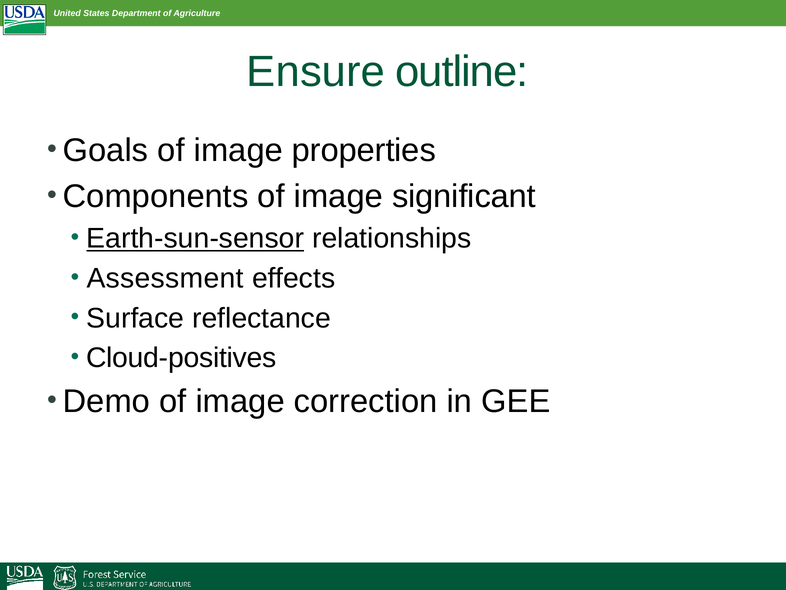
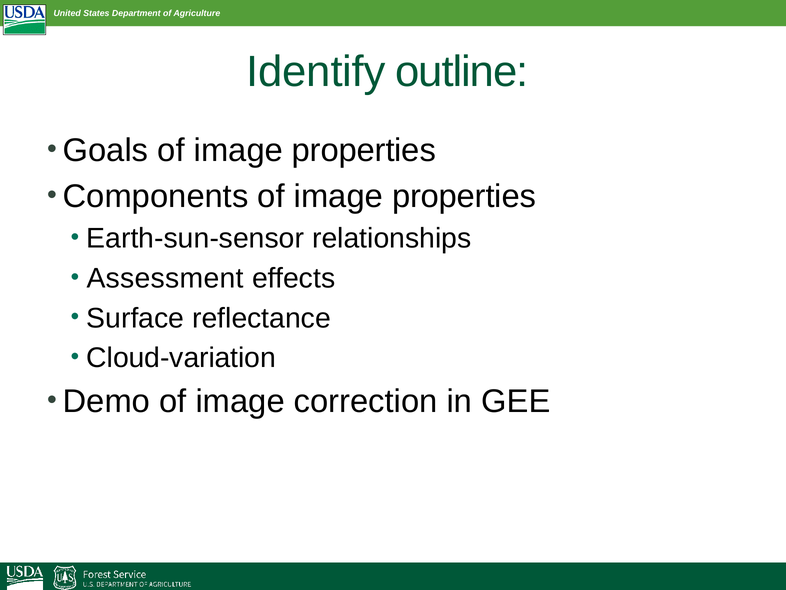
Ensure: Ensure -> Identify (316, 72)
Components of image significant: significant -> properties (464, 196)
Earth-sun-sensor underline: present -> none (195, 238)
Cloud-positives: Cloud-positives -> Cloud-variation (181, 358)
